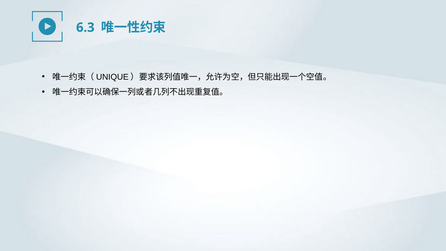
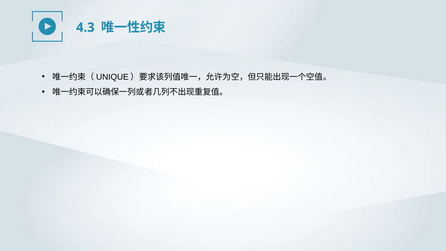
6.3: 6.3 -> 4.3 (85, 27)
